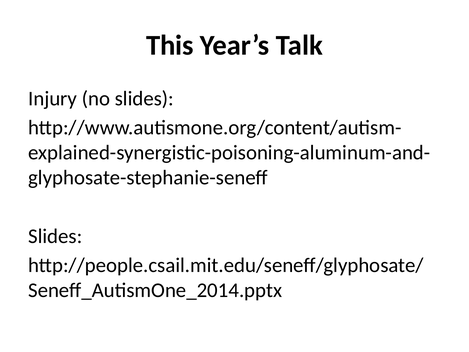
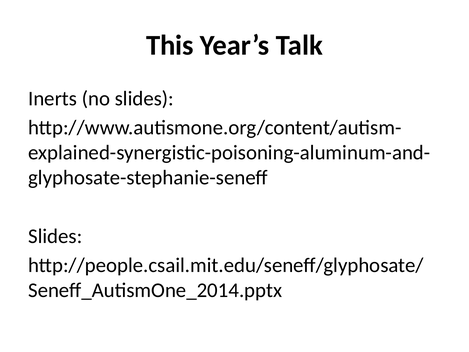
Injury: Injury -> Inerts (53, 98)
